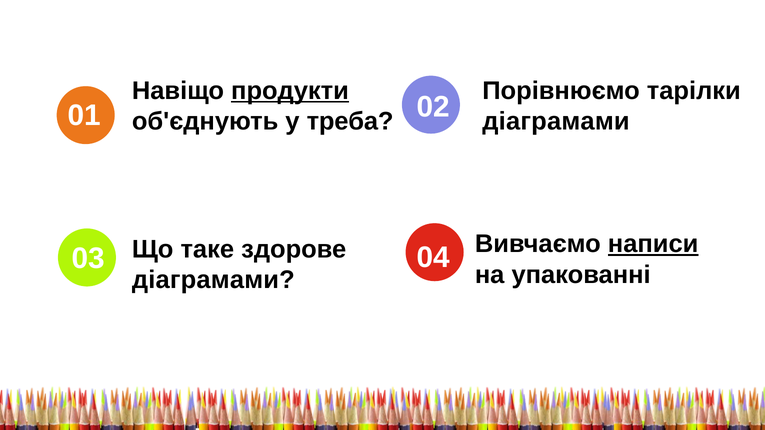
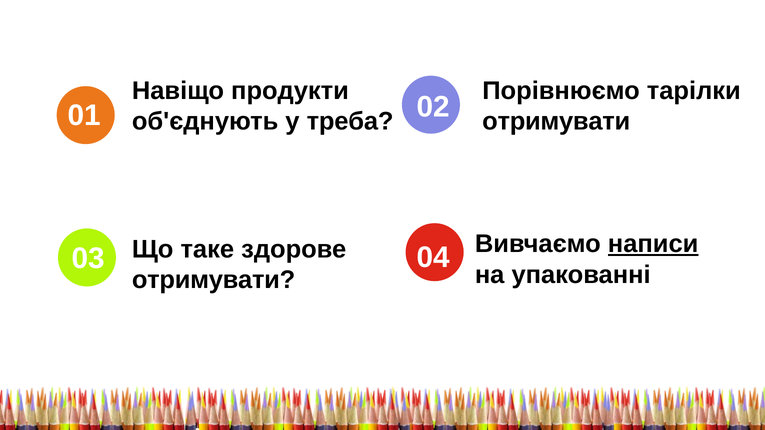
продукти underline: present -> none (290, 91)
діаграмами: діаграмами -> отримувати (556, 121)
діаграмами: діаграмами -> отримувати (214, 280)
